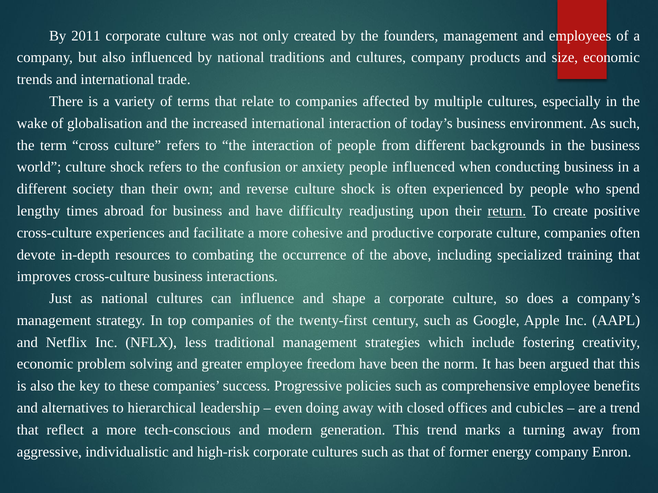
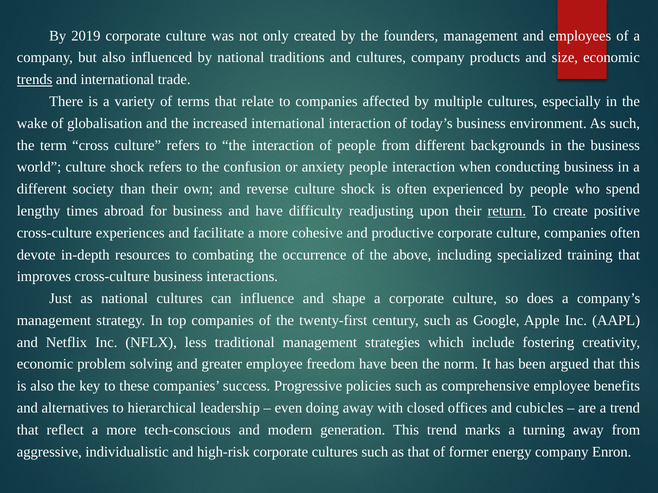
2011: 2011 -> 2019 (86, 36)
trends underline: none -> present (35, 80)
people influenced: influenced -> interaction (424, 167)
